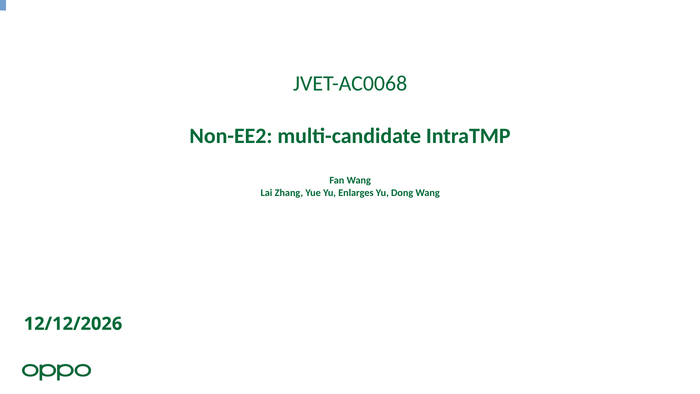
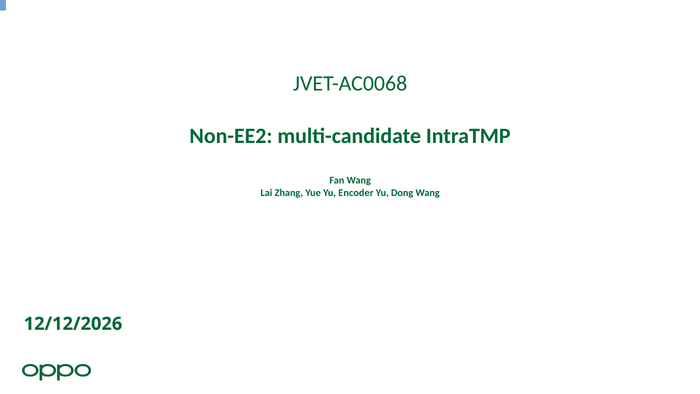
Enlarges: Enlarges -> Encoder (356, 193)
